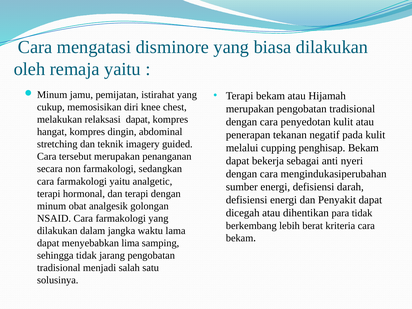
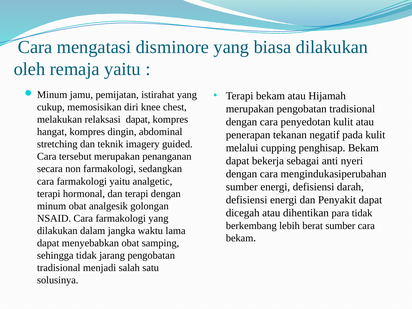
berat kriteria: kriteria -> sumber (340, 226)
menyebabkan lima: lima -> obat (130, 243)
